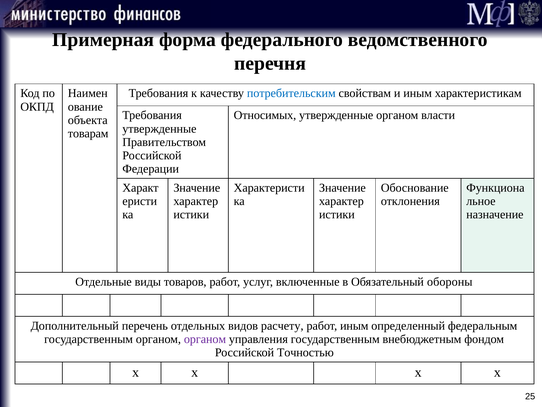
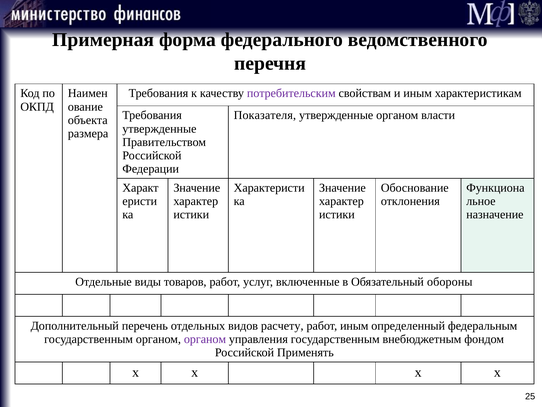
потребительским colour: blue -> purple (291, 93)
Относимых: Относимых -> Показателя (265, 115)
товарам: товарам -> размера (88, 133)
Точностью: Точностью -> Применять (305, 352)
